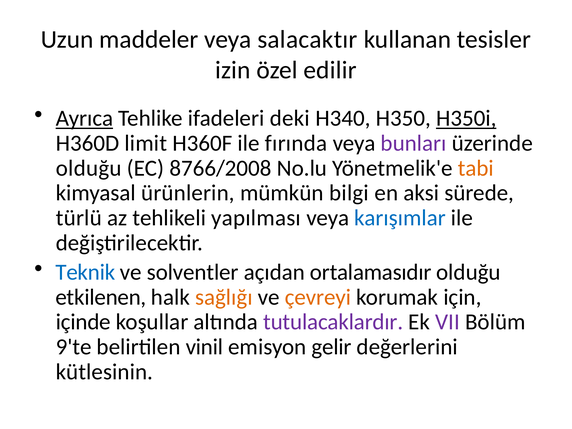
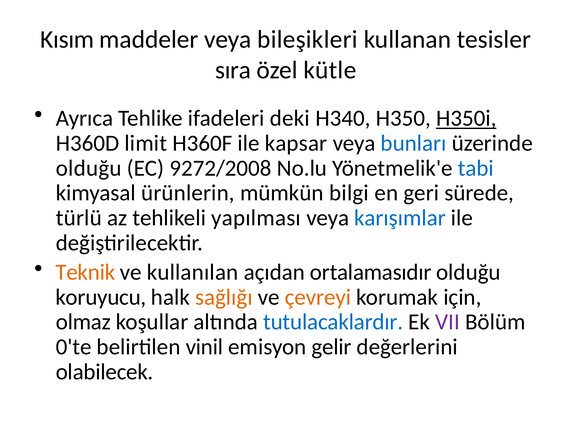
Uzun: Uzun -> Kısım (67, 39)
salacaktır: salacaktır -> bileşikleri (307, 39)
izin: izin -> sıra (233, 70)
edilir: edilir -> kütle (330, 70)
Ayrıca underline: present -> none (84, 118)
fırında: fırında -> kapsar (296, 143)
bunları colour: purple -> blue (414, 143)
8766/2008: 8766/2008 -> 9272/2008 (221, 168)
tabi colour: orange -> blue (476, 168)
aksi: aksi -> geri (421, 193)
Teknik colour: blue -> orange (85, 272)
solventler: solventler -> kullanılan (193, 272)
etkilenen: etkilenen -> koruyucu (101, 297)
içinde: içinde -> olmaz (83, 322)
tutulacaklardır colour: purple -> blue (333, 322)
9'te: 9'te -> 0'te (74, 347)
kütlesinin: kütlesinin -> olabilecek (105, 372)
